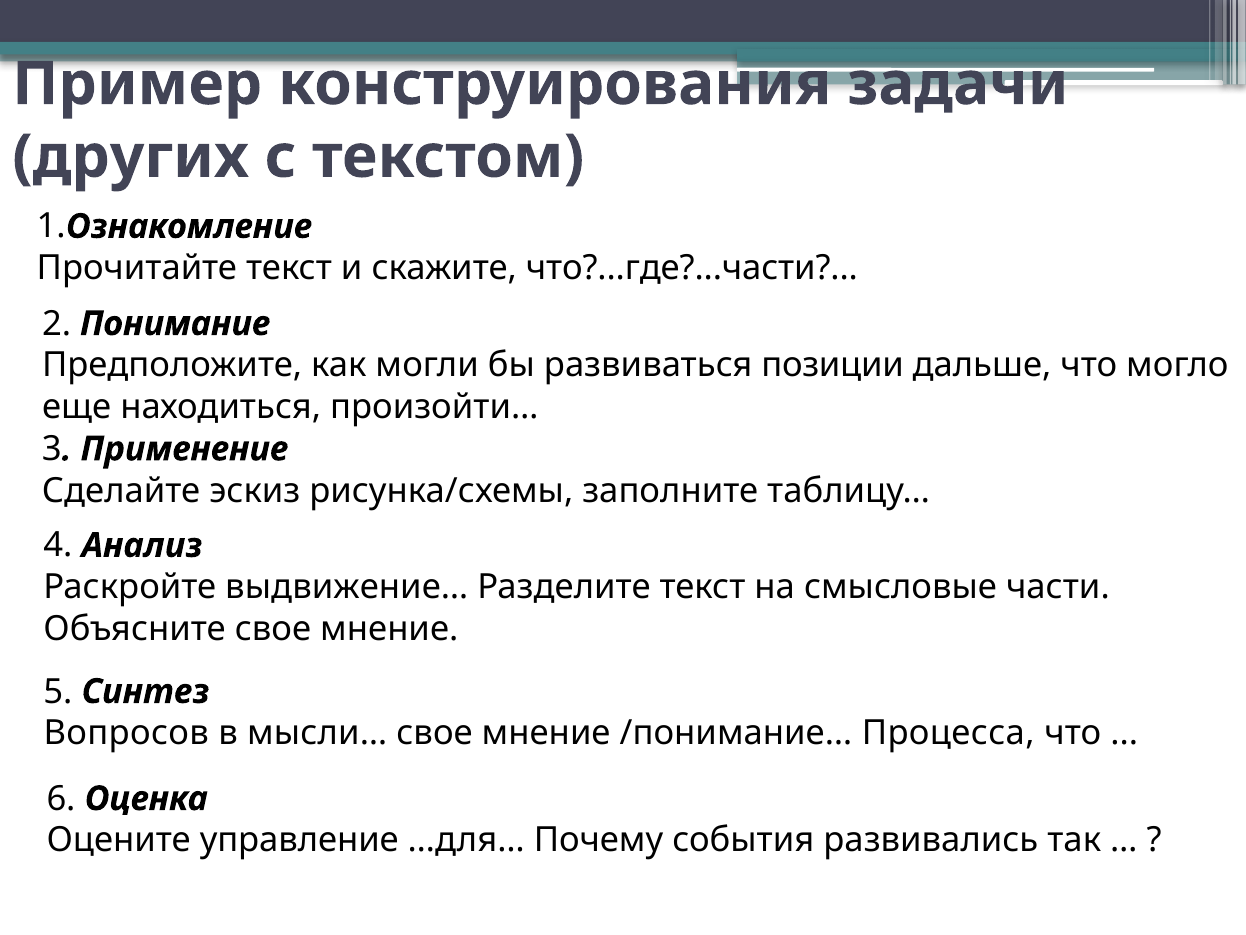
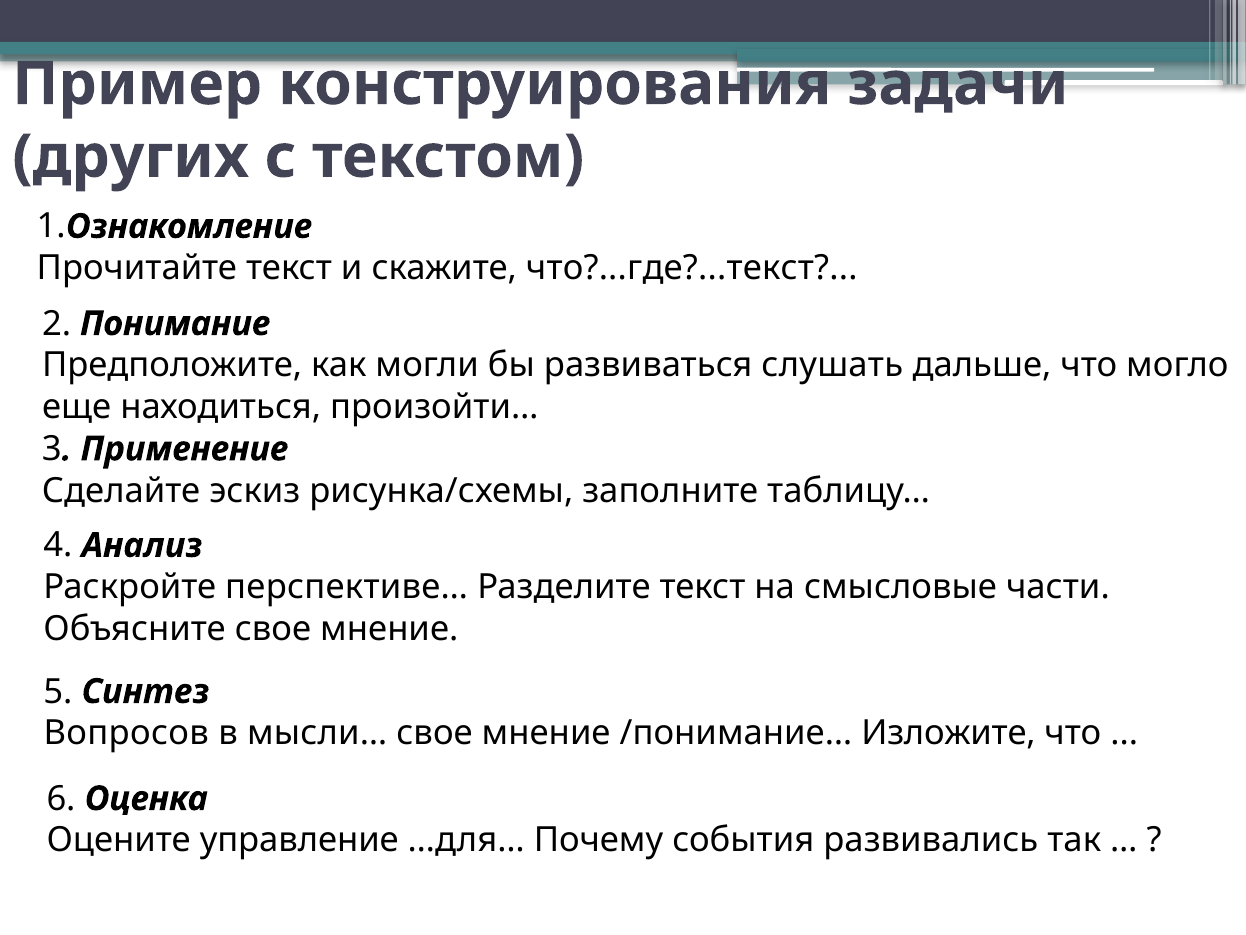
что?...где?...части: что?...где?...части -> что?...где?...текст (692, 268)
позиции: позиции -> слушать (832, 365)
выдвижение…: выдвижение… -> перспективе… (347, 587)
Процесса: Процесса -> Изложите (949, 733)
